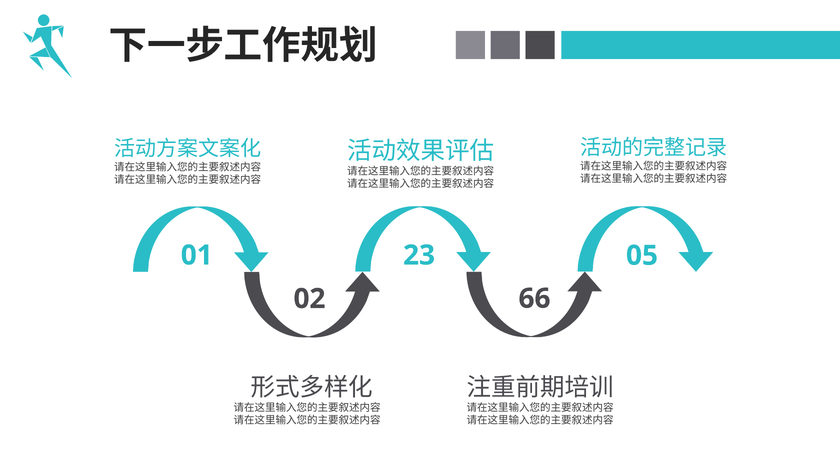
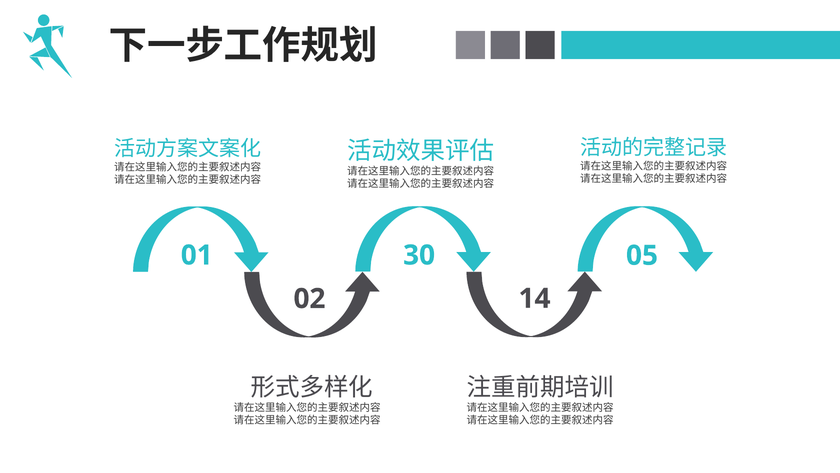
23: 23 -> 30 (419, 255)
66: 66 -> 14 (535, 298)
